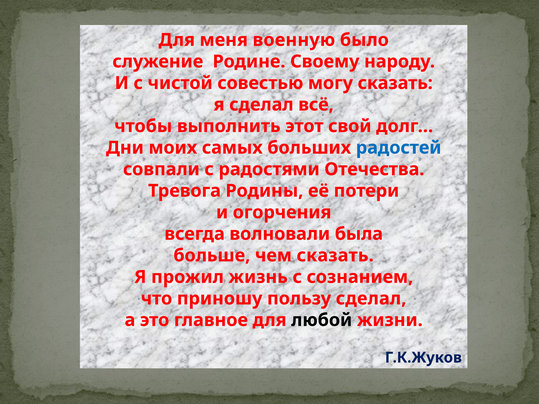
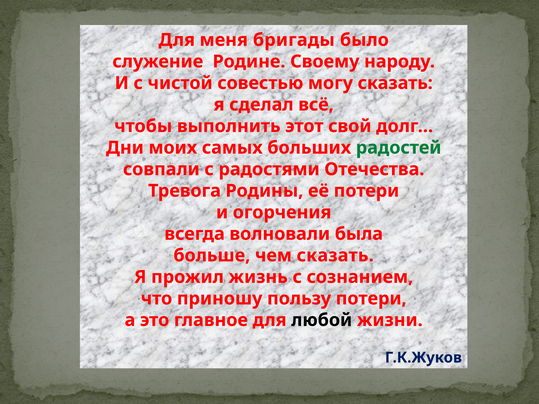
военную: военную -> бригады (294, 40)
радостей colour: blue -> green (399, 148)
пользу сделал: сделал -> потери (371, 299)
